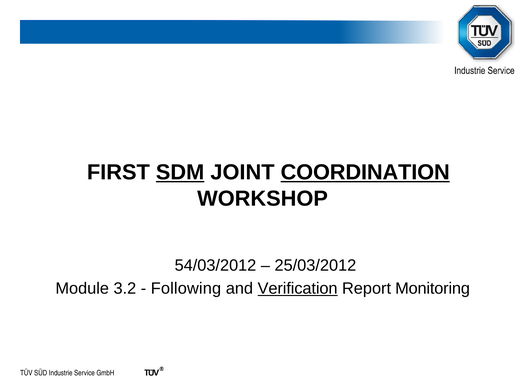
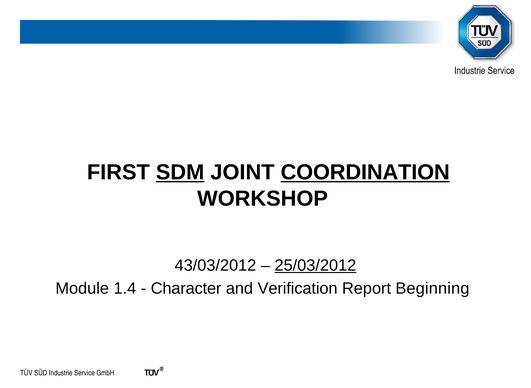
54/03/2012: 54/03/2012 -> 43/03/2012 (215, 266)
25/03/2012 underline: none -> present (315, 266)
3.2: 3.2 -> 1.4 (125, 288)
Following: Following -> Character (186, 288)
Verification underline: present -> none (298, 288)
Monitoring: Monitoring -> Beginning (432, 288)
